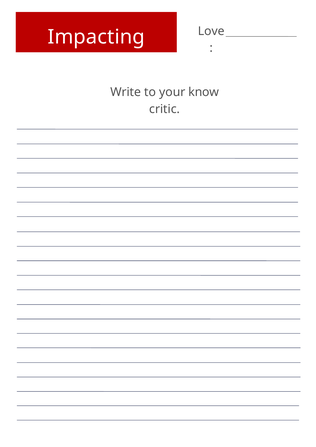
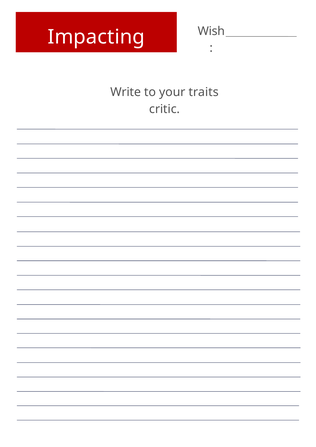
Love: Love -> Wish (211, 31)
know: know -> traits (204, 92)
